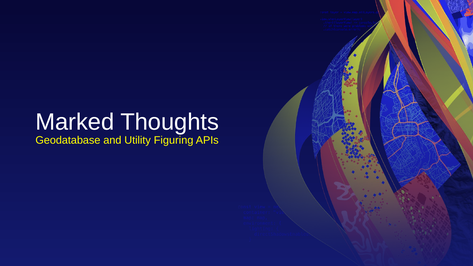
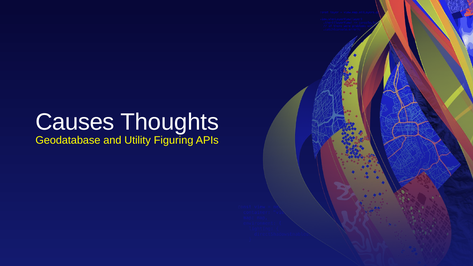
Marked: Marked -> Causes (75, 122)
